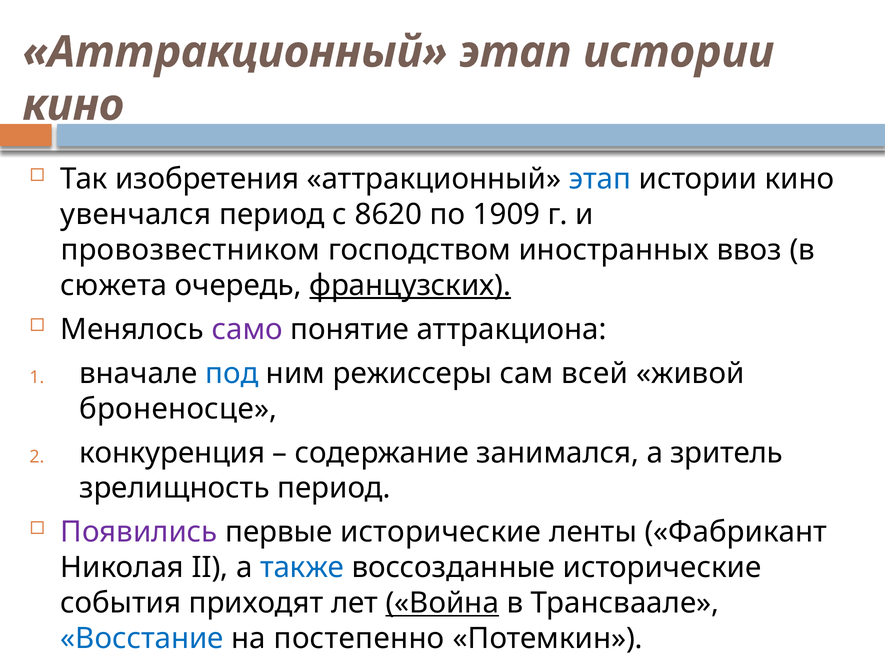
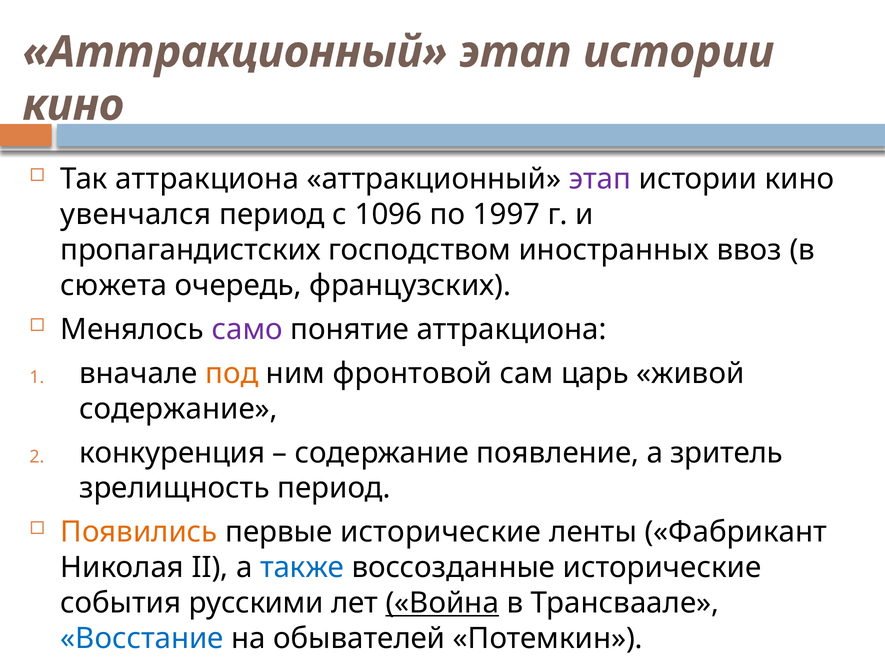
Так изобретения: изобретения -> аттракциона (207, 179)
этап colour: blue -> purple (600, 179)
8620: 8620 -> 1096 (388, 214)
1909: 1909 -> 1997 (506, 214)
провозвестником: провозвестником -> пропагандистских (191, 250)
французских underline: present -> none (410, 285)
под colour: blue -> orange (232, 373)
режиссеры: режиссеры -> фронтовой (412, 373)
всей: всей -> царь (595, 373)
броненосце: броненосце -> содержание (178, 409)
занимался: занимался -> появление (558, 453)
Появились colour: purple -> orange (139, 532)
приходят: приходят -> русскими (256, 603)
постепенно: постепенно -> обывателей (359, 638)
